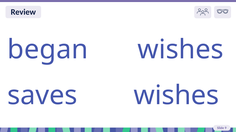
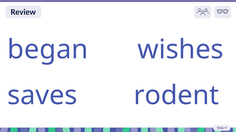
saves wishes: wishes -> rodent (176, 96)
